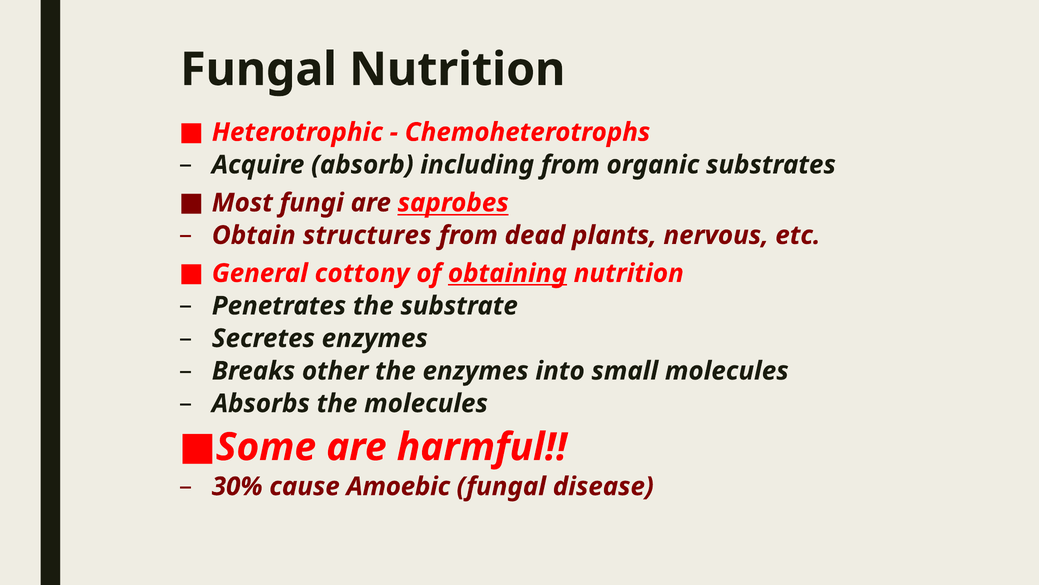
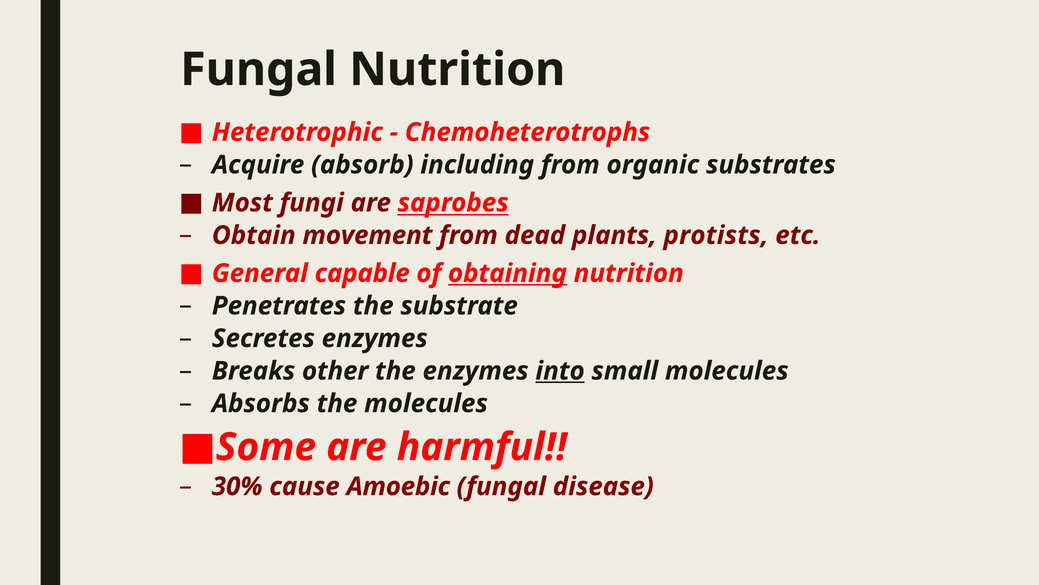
structures: structures -> movement (367, 235)
nervous: nervous -> protists (716, 235)
cottony: cottony -> capable (362, 273)
into underline: none -> present (560, 371)
